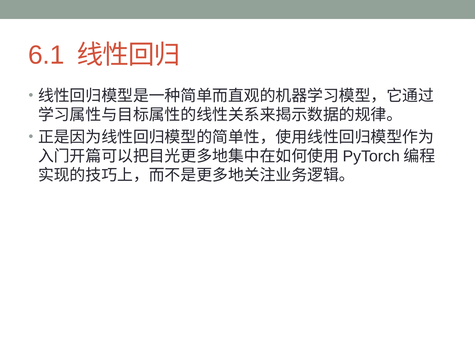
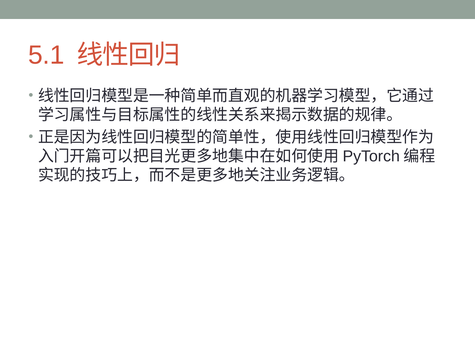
6.1: 6.1 -> 5.1 (46, 55)
